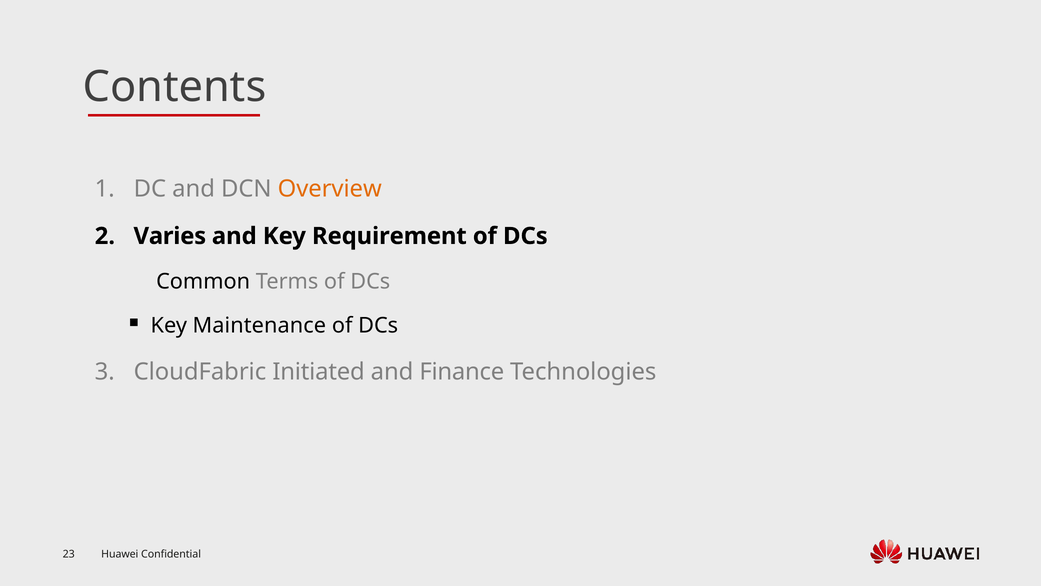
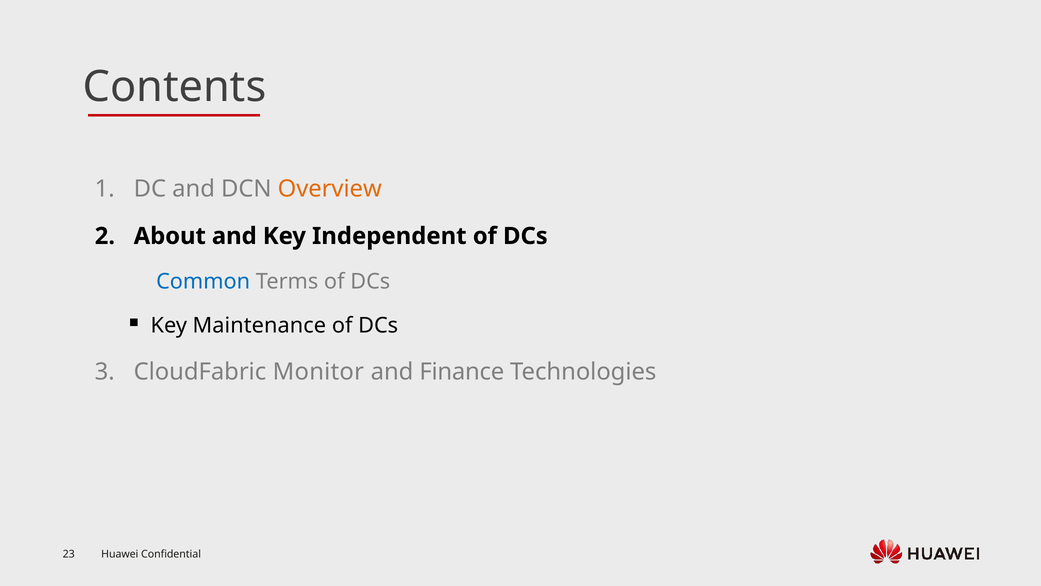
Varies: Varies -> About (170, 236)
Requirement: Requirement -> Independent (389, 236)
Common colour: black -> blue (203, 281)
Initiated: Initiated -> Monitor (318, 372)
